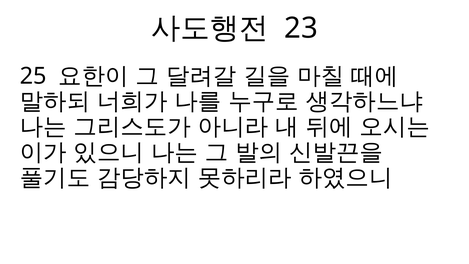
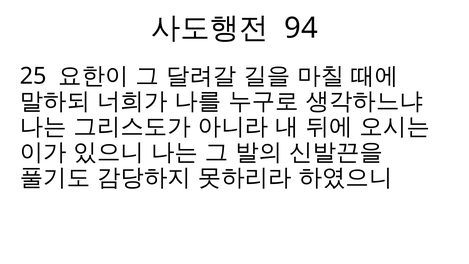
23: 23 -> 94 (301, 28)
